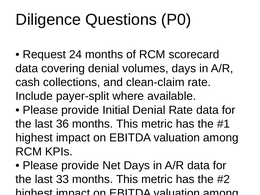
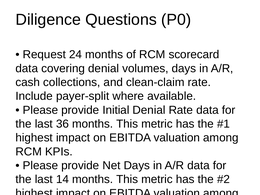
33: 33 -> 14 (62, 179)
